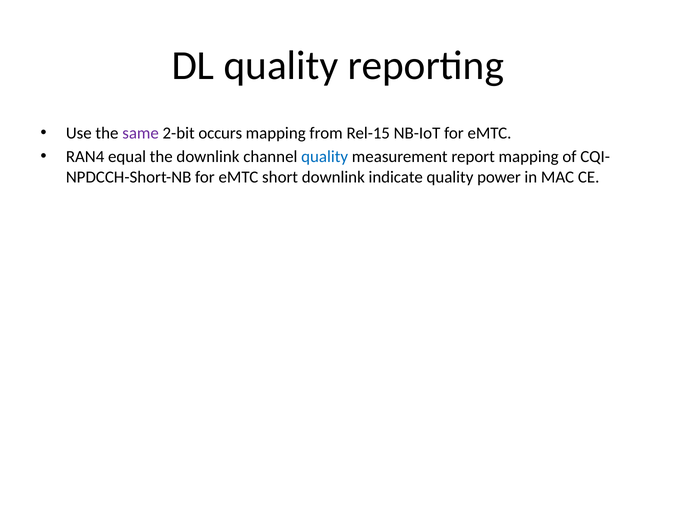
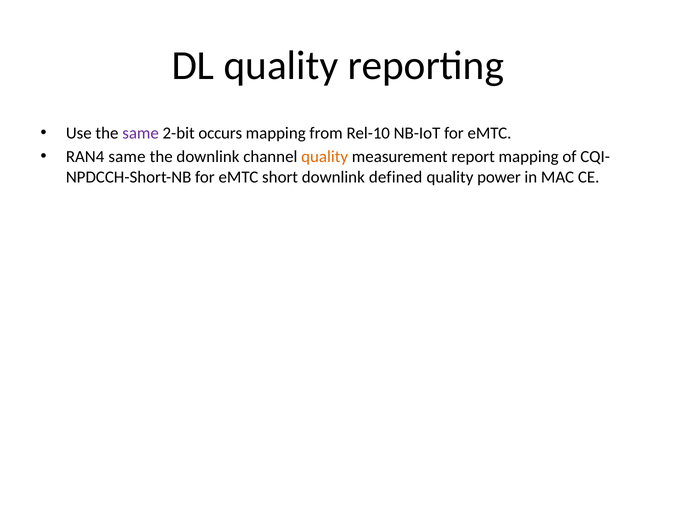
Rel-15: Rel-15 -> Rel-10 (368, 133)
RAN4 equal: equal -> same (127, 157)
quality colour: blue -> orange (325, 157)
indicate: indicate -> defined (396, 177)
